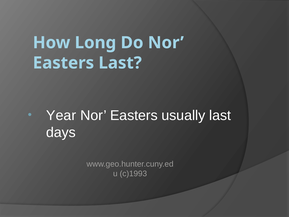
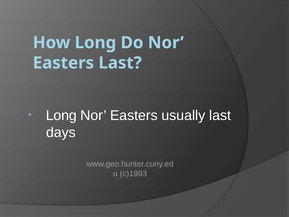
Year: Year -> Long (61, 115)
